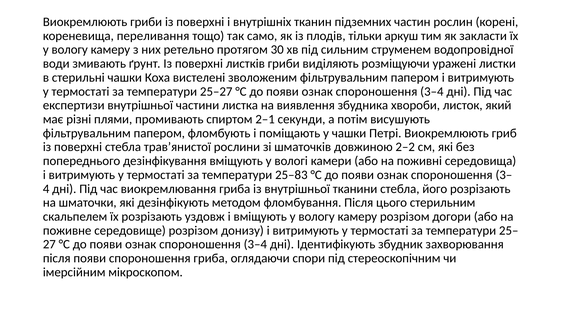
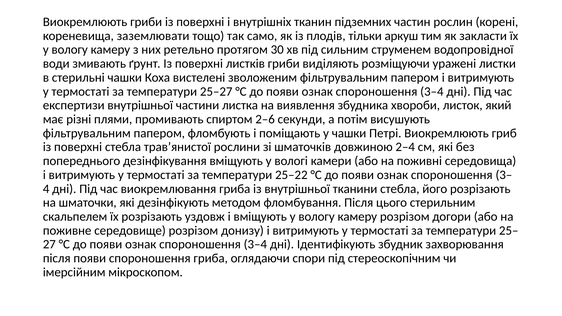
переливання: переливання -> заземлювати (153, 36)
2–1: 2–1 -> 2–6 (265, 119)
2–2: 2–2 -> 2–4 (405, 147)
25–83: 25–83 -> 25–22 (291, 175)
